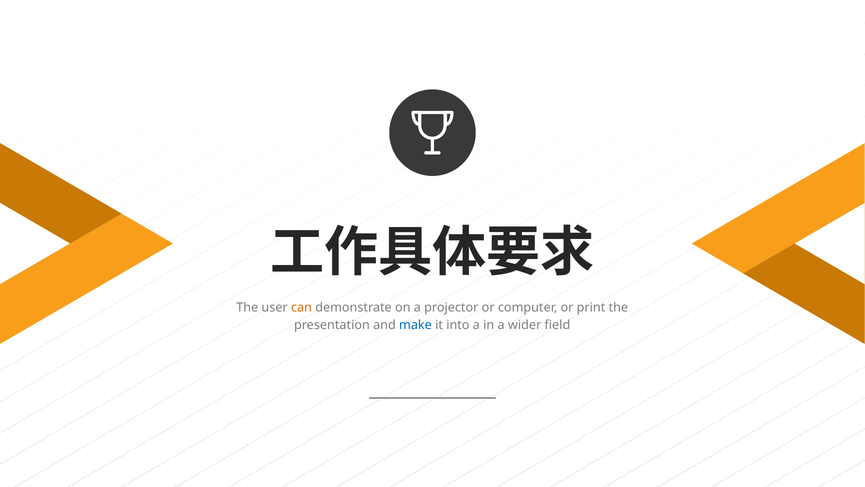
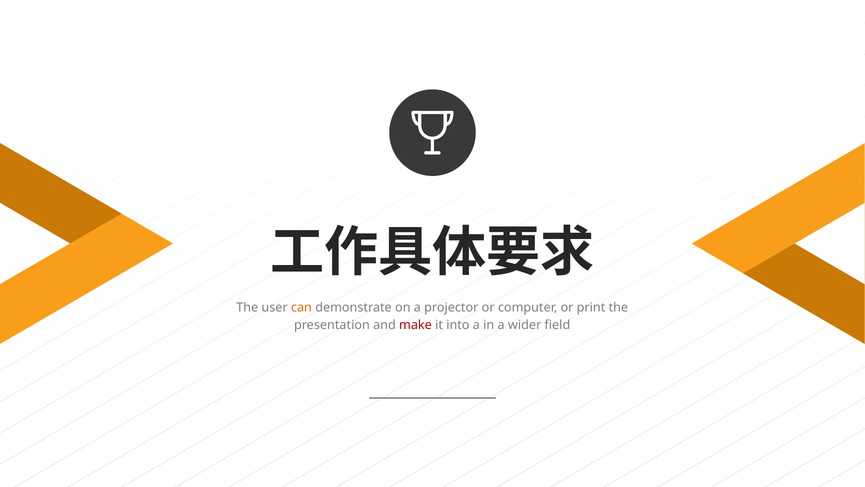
make colour: blue -> red (415, 325)
